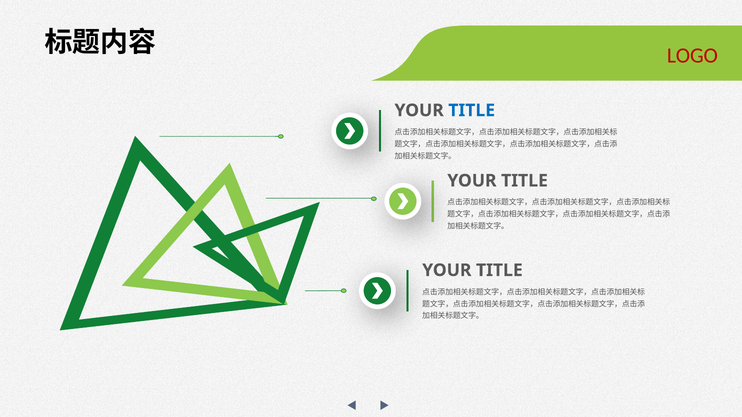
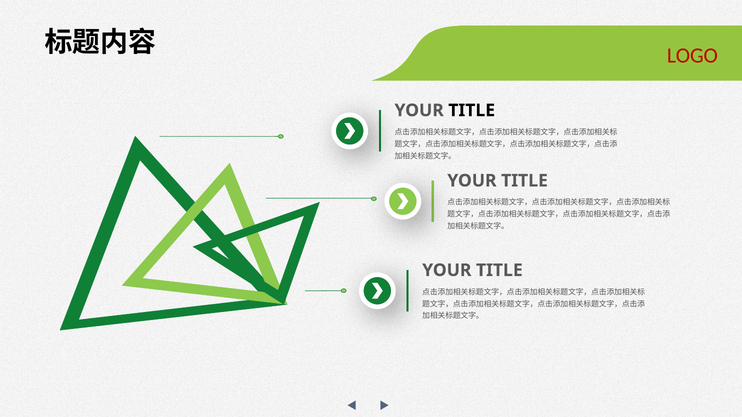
TITLE colour: blue -> black (472, 111)
